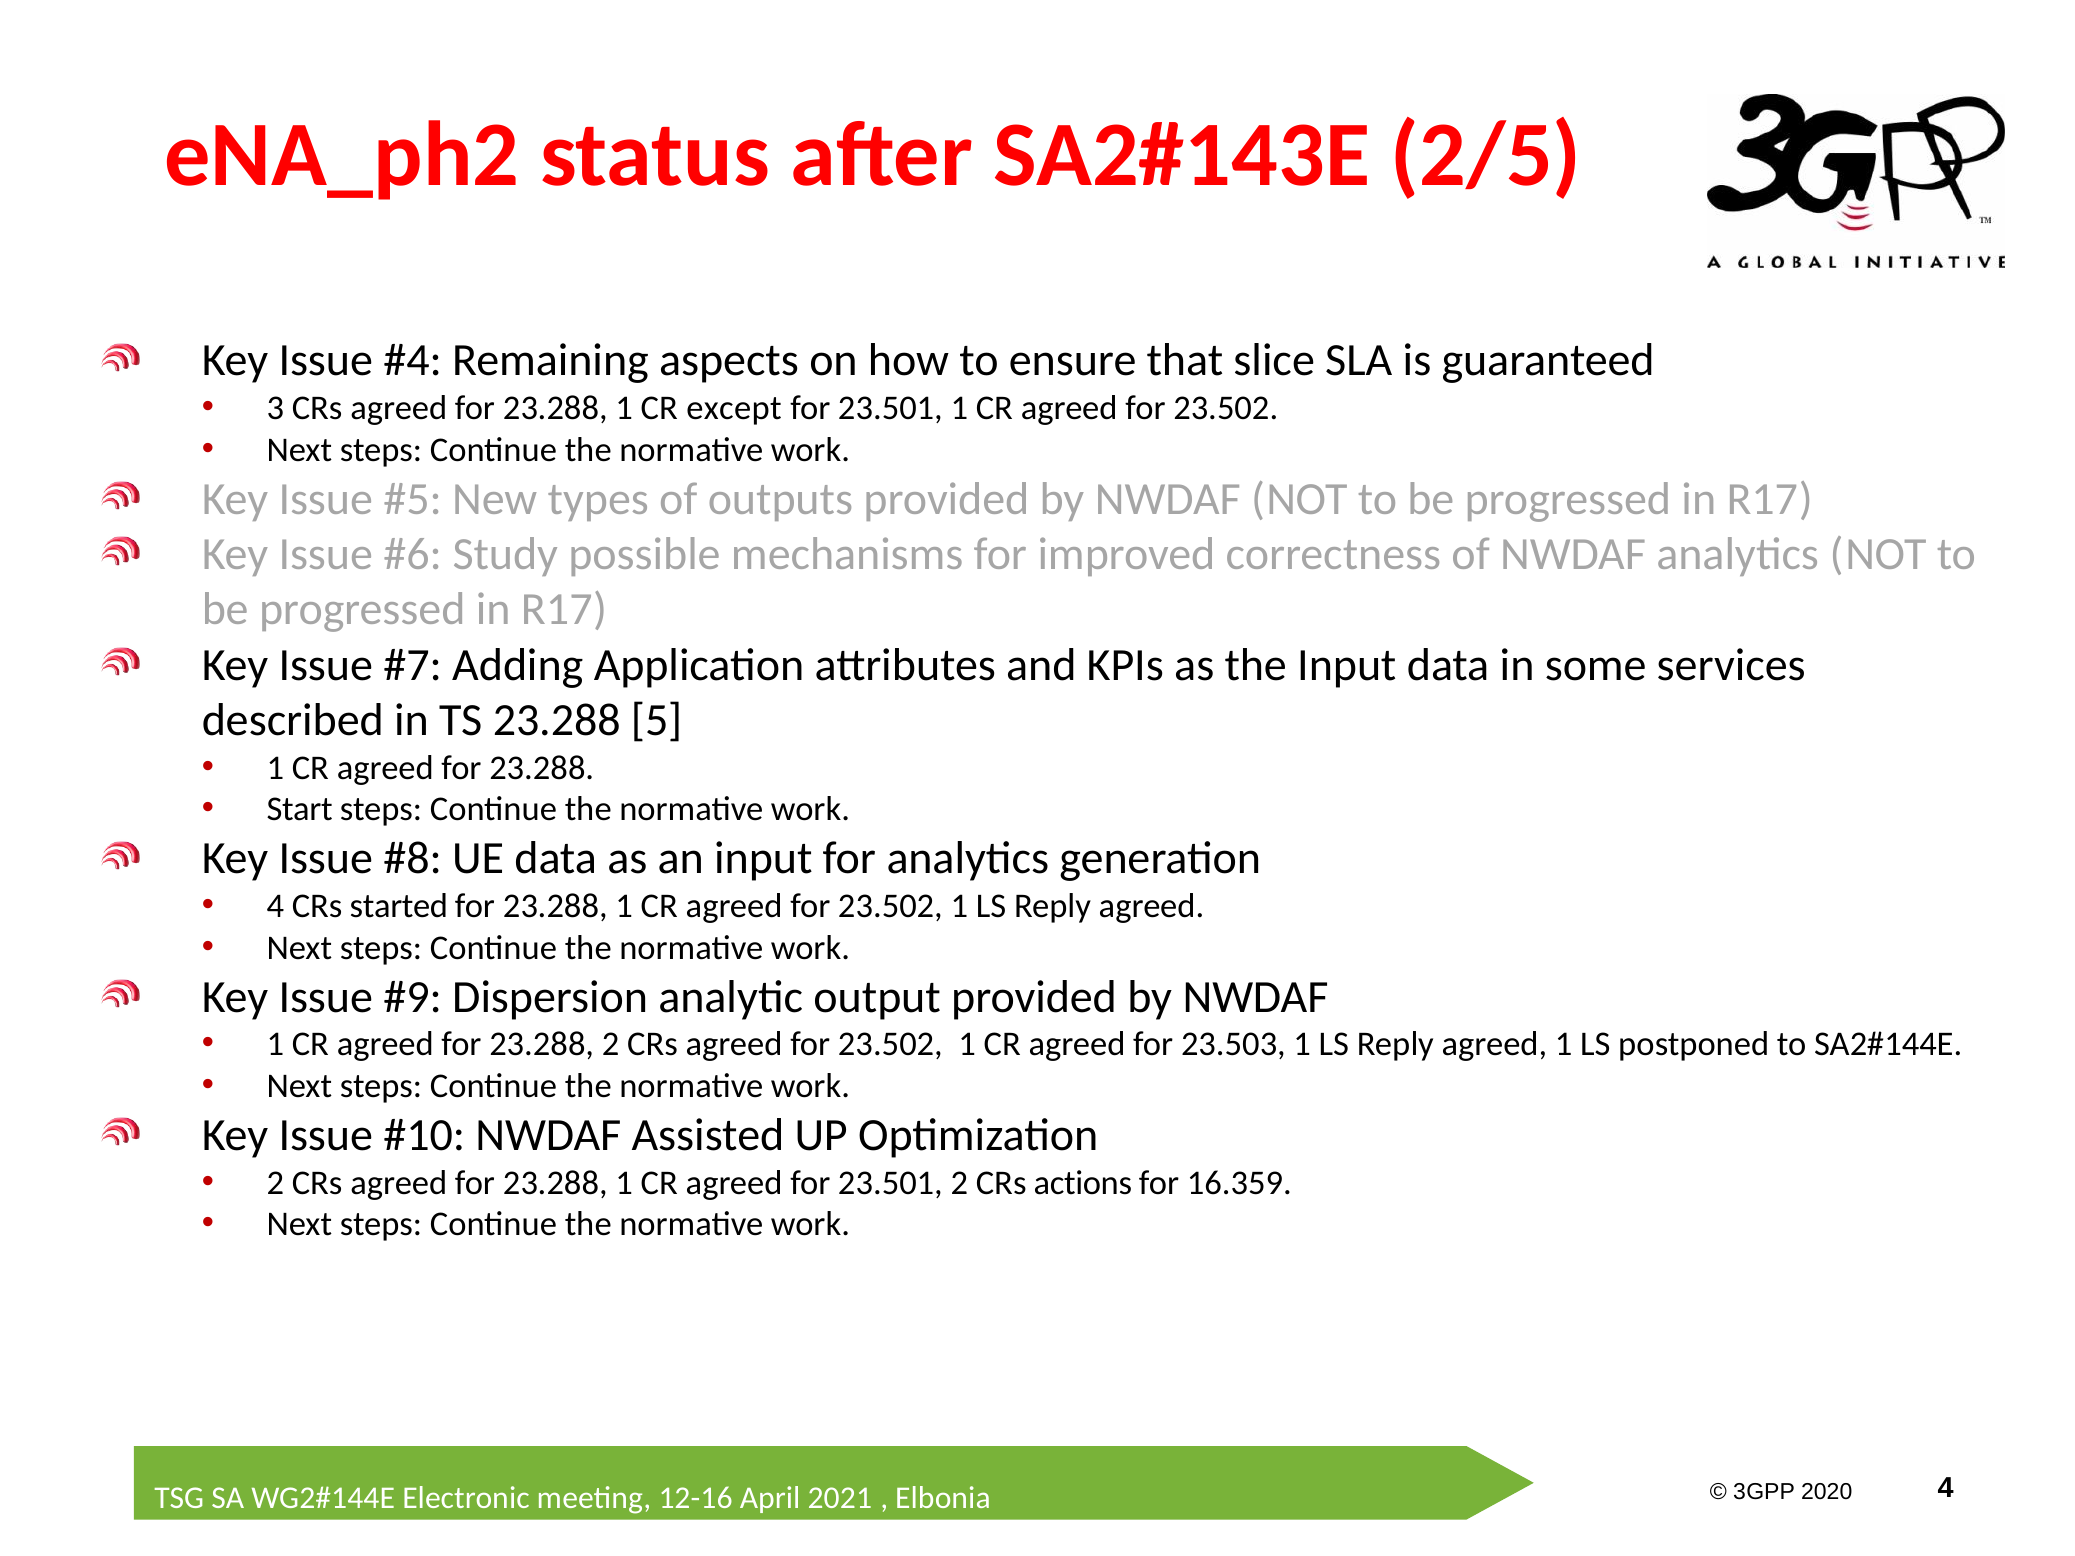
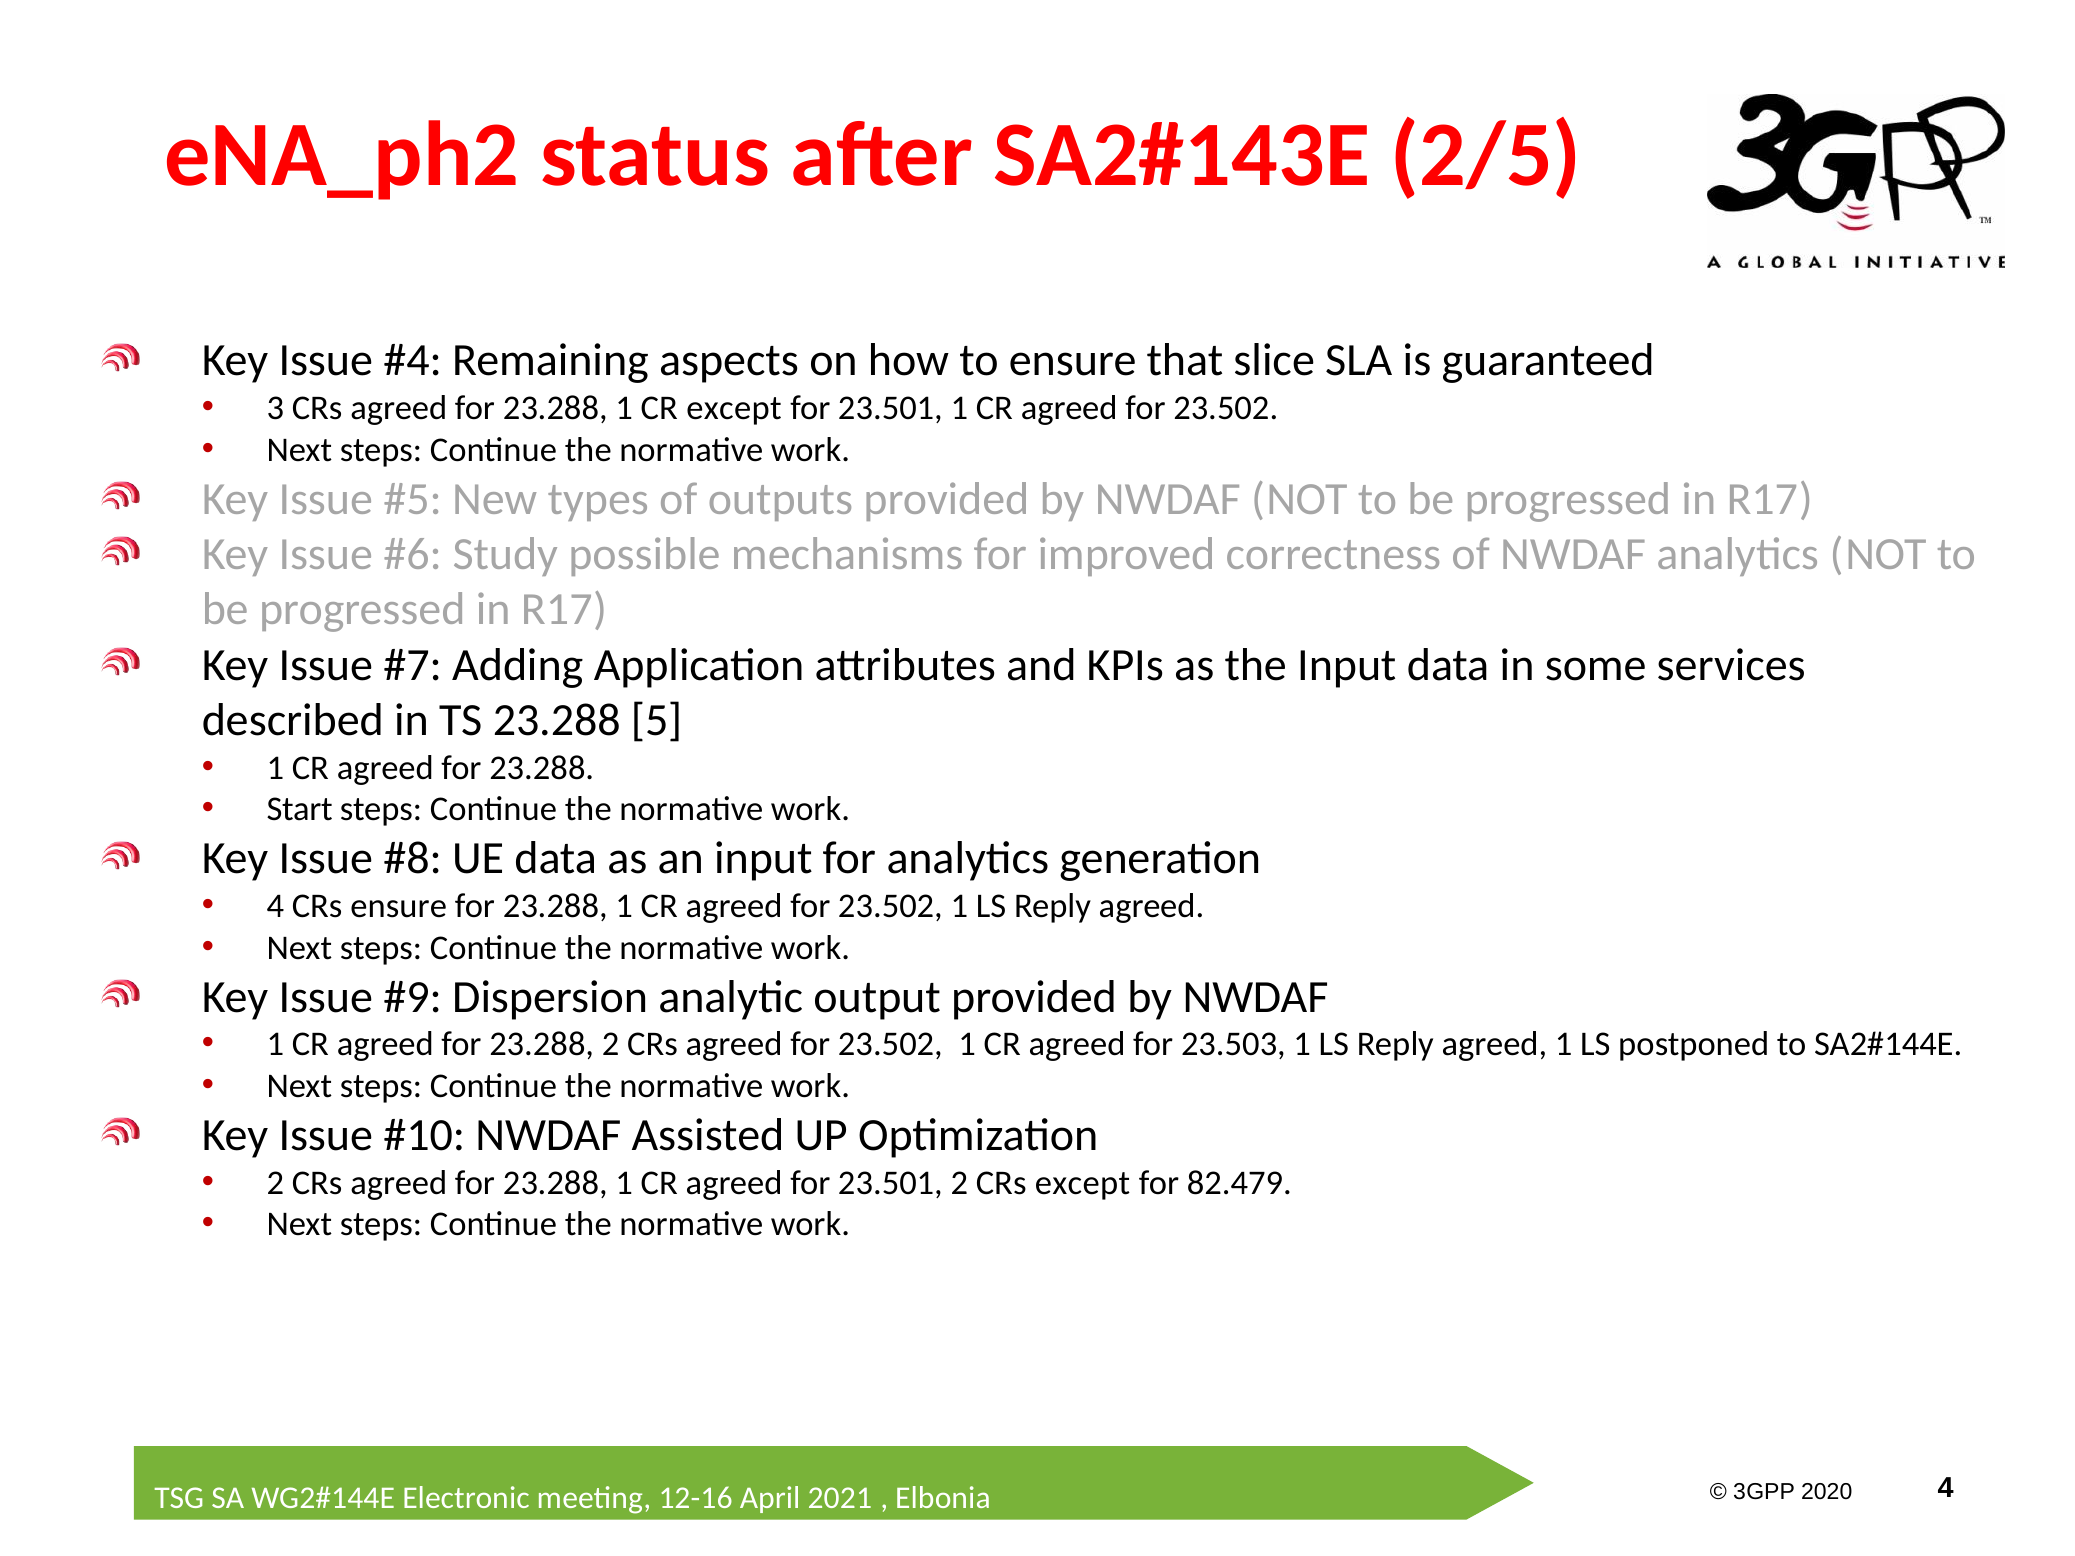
CRs started: started -> ensure (399, 906)
CRs actions: actions -> except (1083, 1183)
16.359: 16.359 -> 82.479 (1239, 1183)
